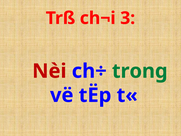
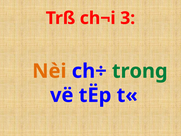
Nèi colour: red -> orange (49, 71)
